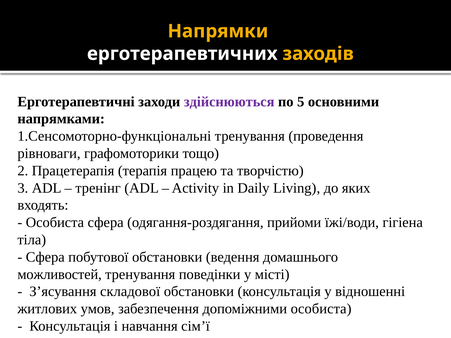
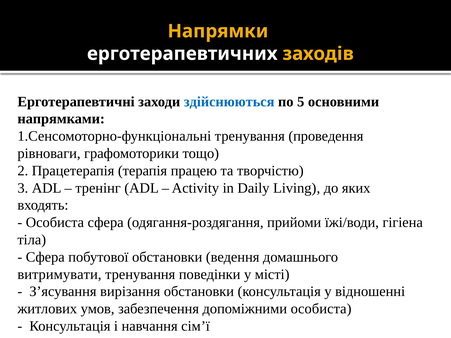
здійснюються colour: purple -> blue (229, 102)
можливостей: можливостей -> витримувати (59, 274)
складової: складової -> вирізання (130, 292)
